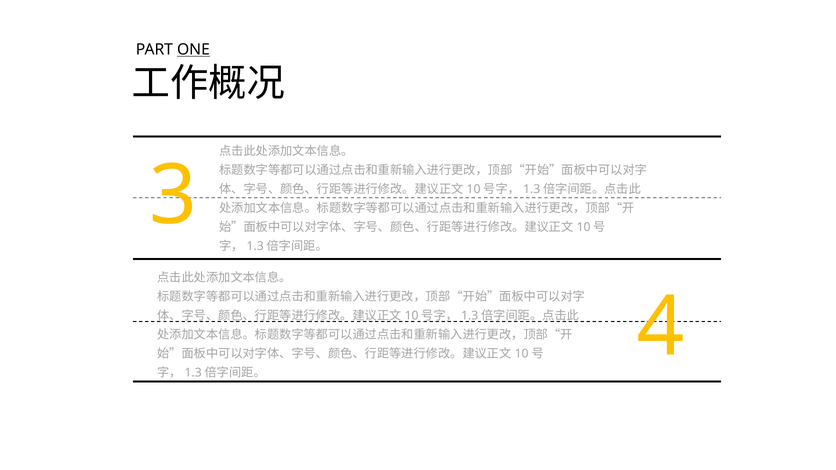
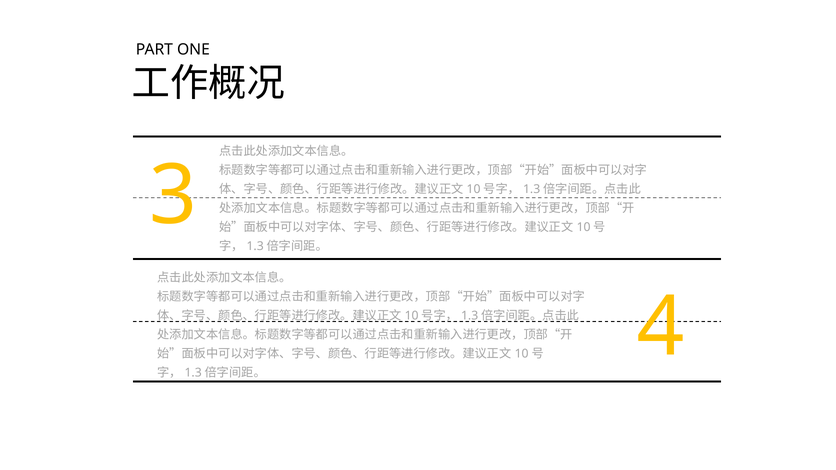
ONE underline: present -> none (193, 50)
